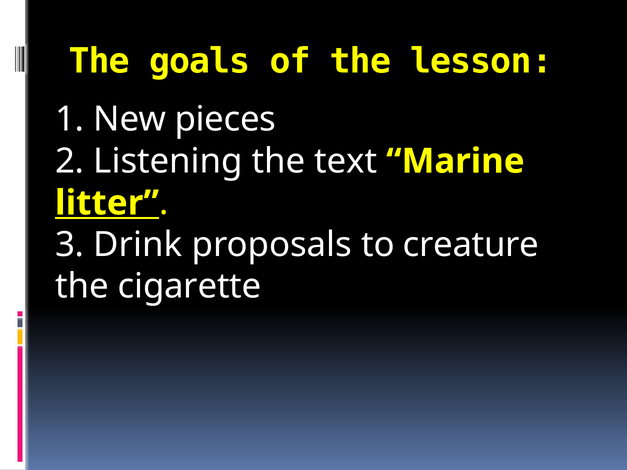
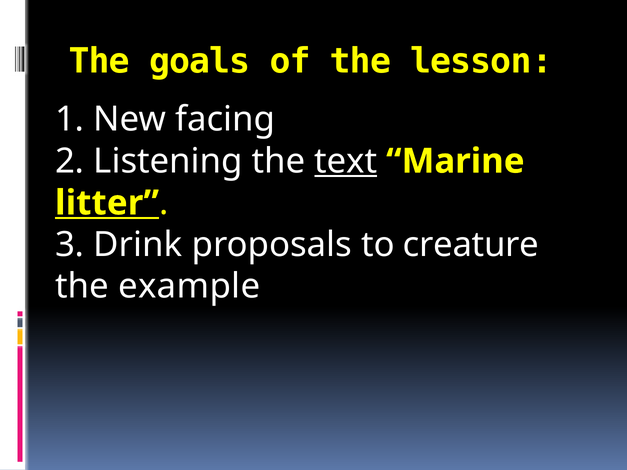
pieces: pieces -> facing (225, 119)
text underline: none -> present (346, 161)
cigarette: cigarette -> example (189, 287)
